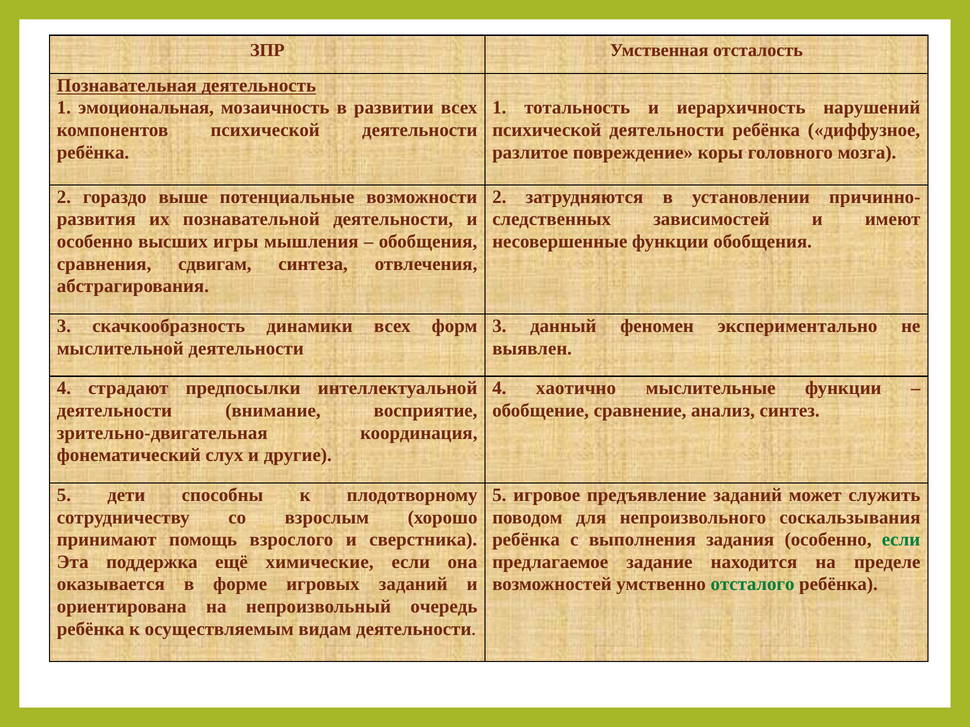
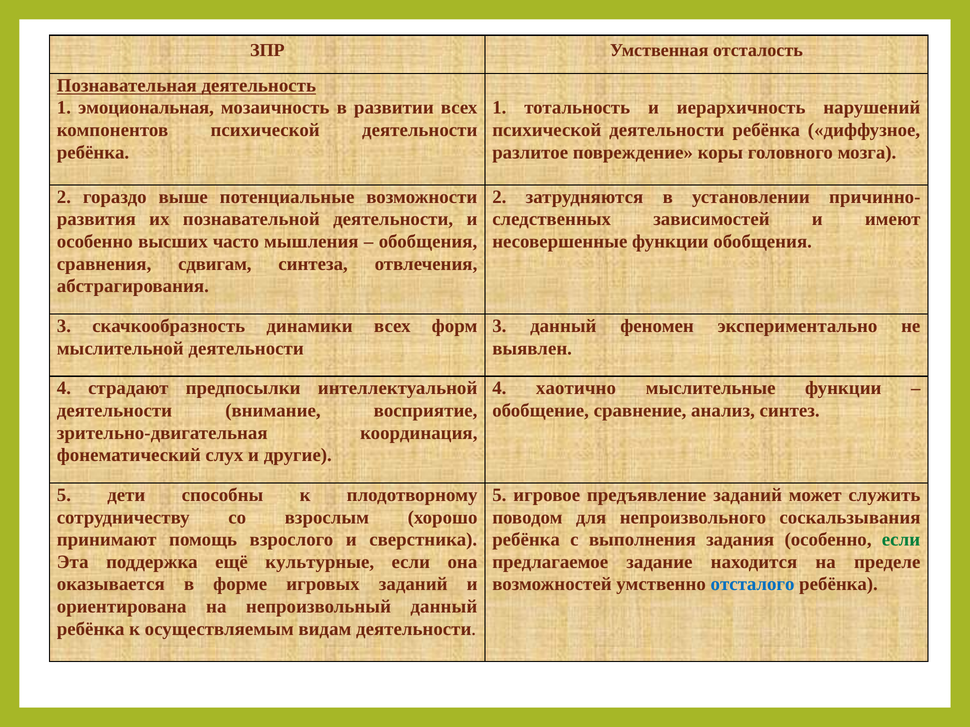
игры: игры -> часто (236, 242)
химические: химические -> культурные (320, 562)
отсталого colour: green -> blue (753, 585)
непроизвольный очередь: очередь -> данный (444, 607)
